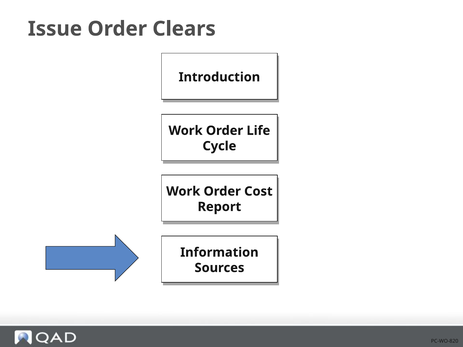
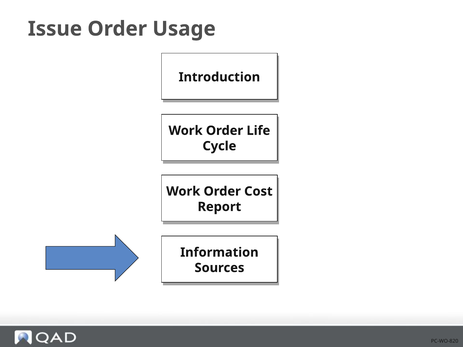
Clears: Clears -> Usage (184, 29)
